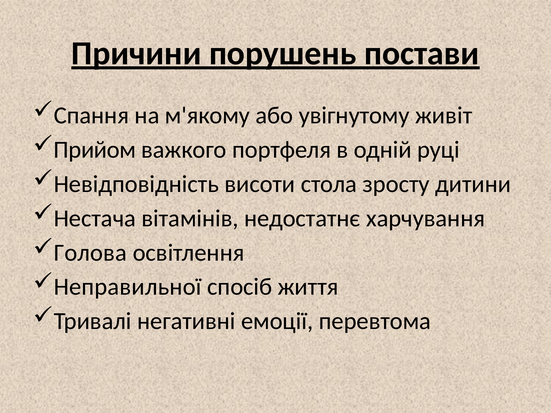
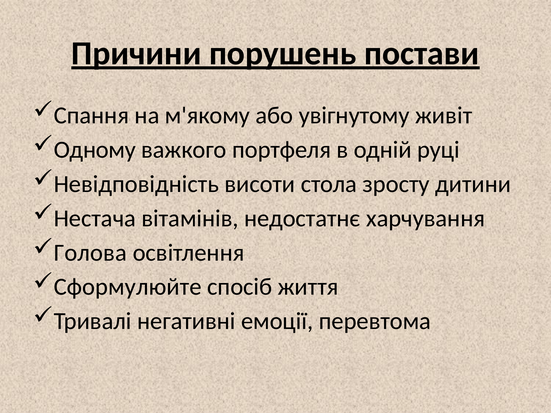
Прийом: Прийом -> Одному (95, 150)
Неправильної: Неправильної -> Сформулюйте (128, 287)
